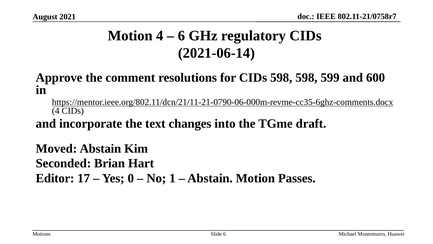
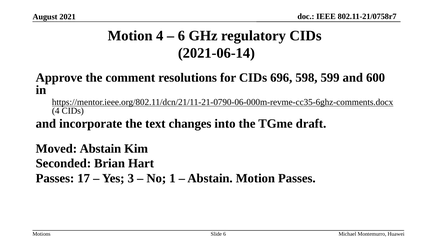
CIDs 598: 598 -> 696 (281, 78)
Editor: Editor -> Passes (55, 178)
0: 0 -> 3 (131, 178)
